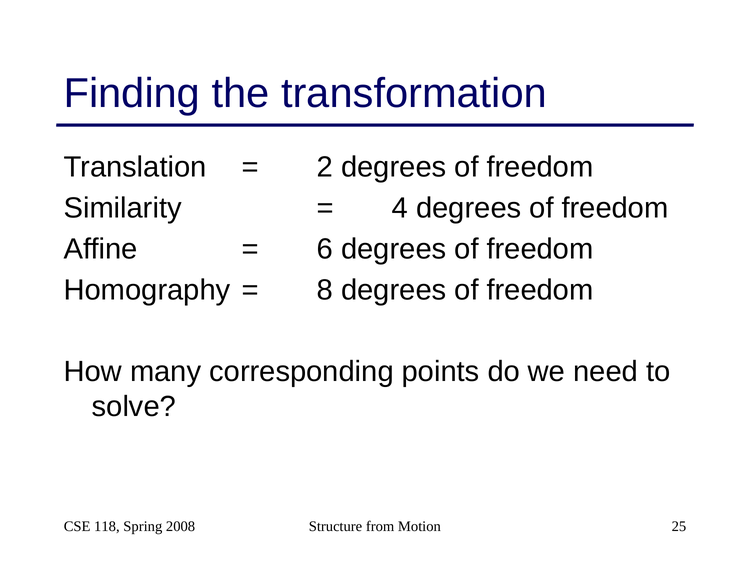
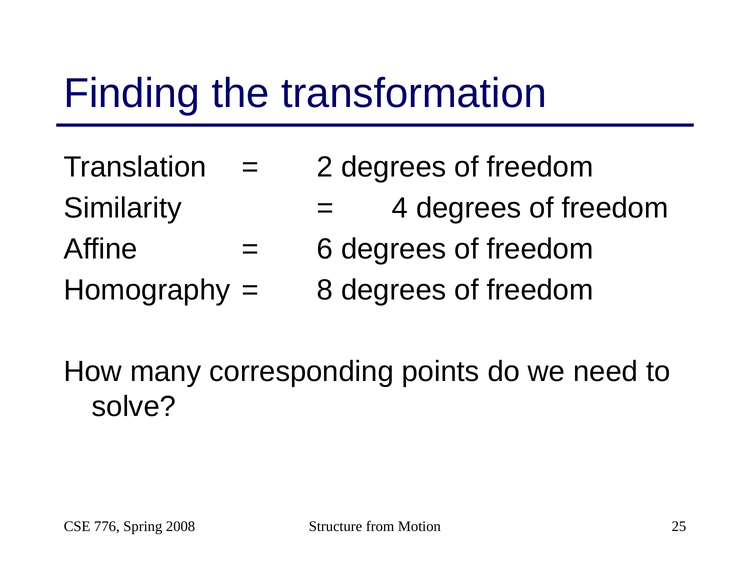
118: 118 -> 776 (107, 526)
